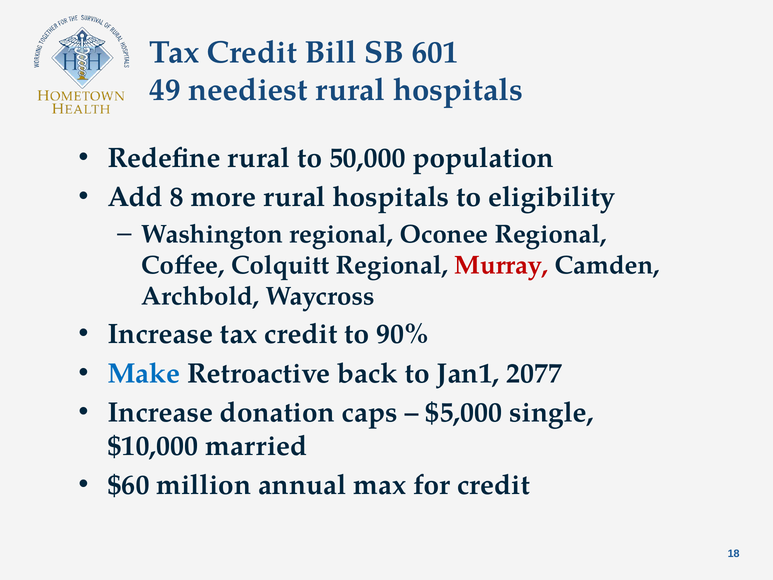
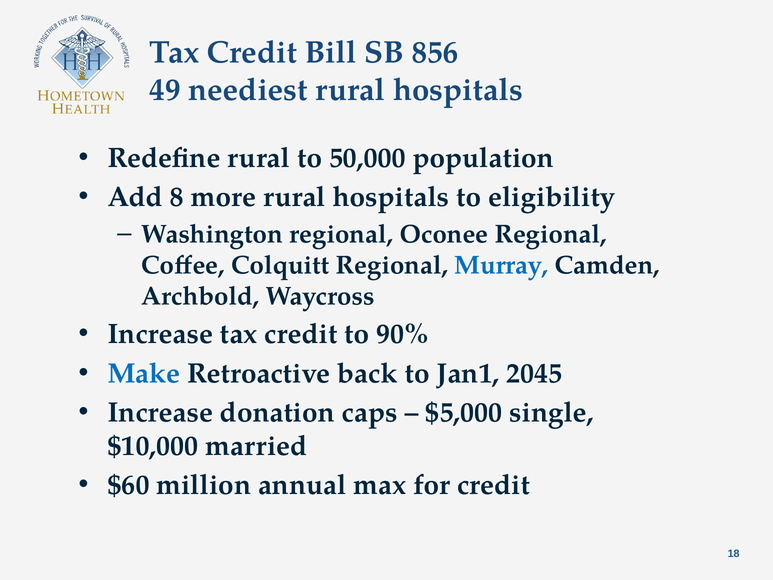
601: 601 -> 856 (435, 52)
Murray colour: red -> blue (501, 265)
2077: 2077 -> 2045 (534, 373)
